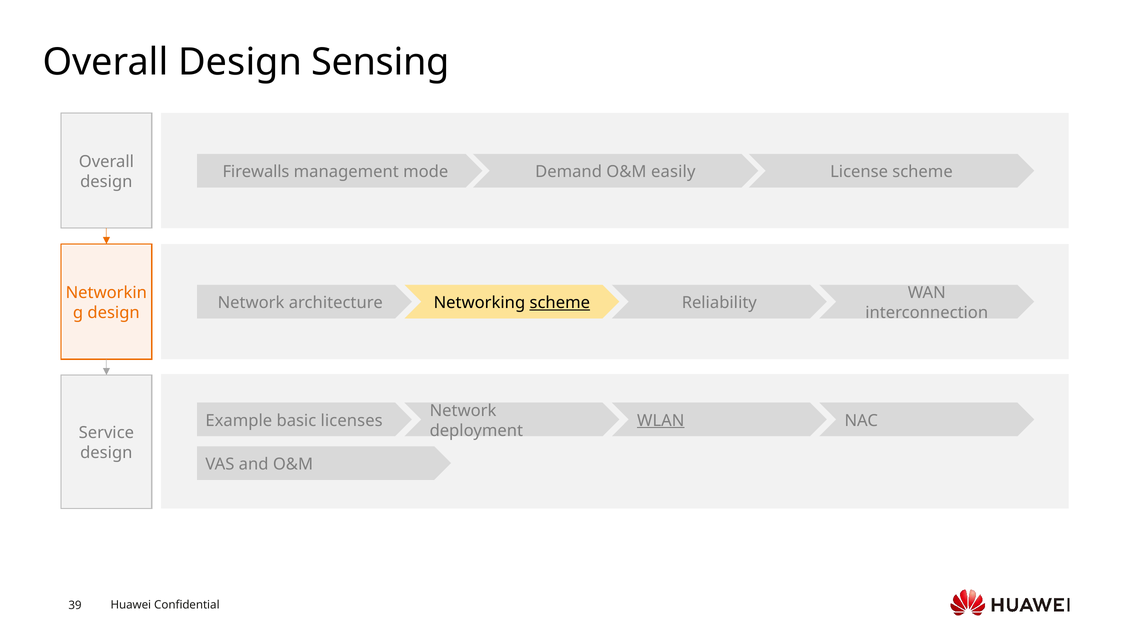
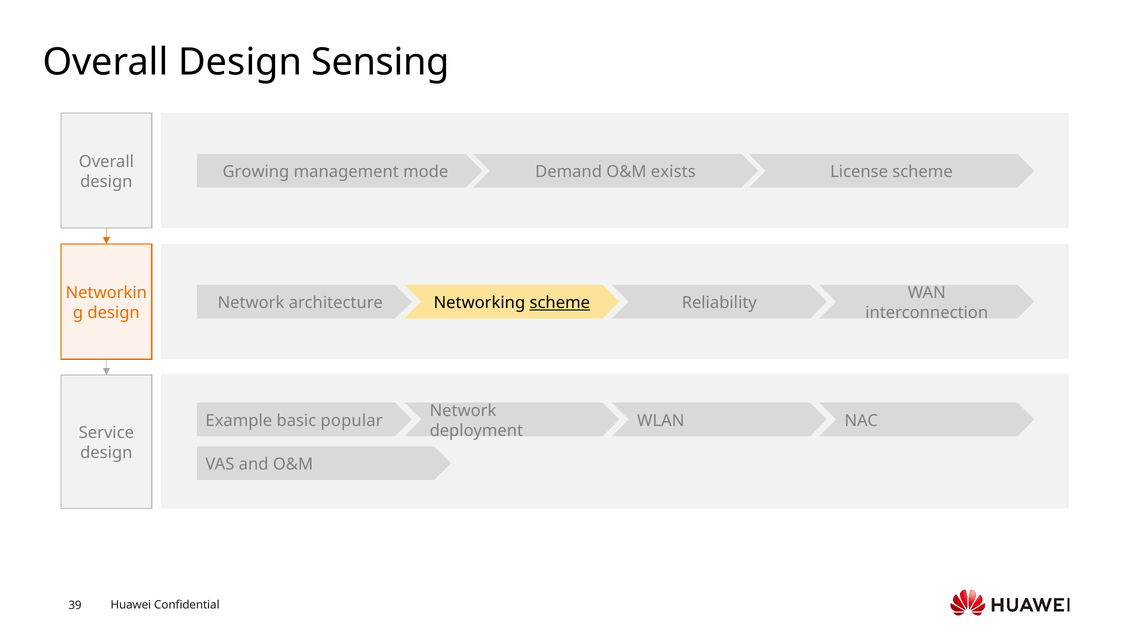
Firewalls: Firewalls -> Growing (256, 172)
easily: easily -> exists (673, 172)
licenses: licenses -> popular (352, 420)
WLAN underline: present -> none (661, 420)
